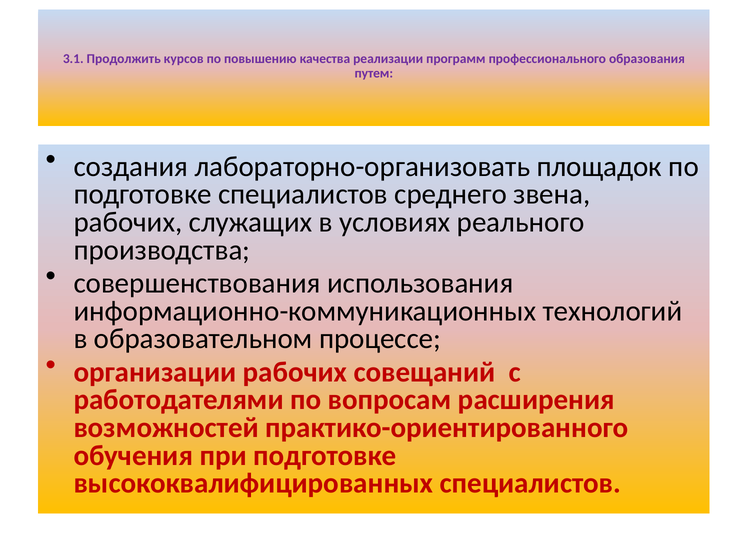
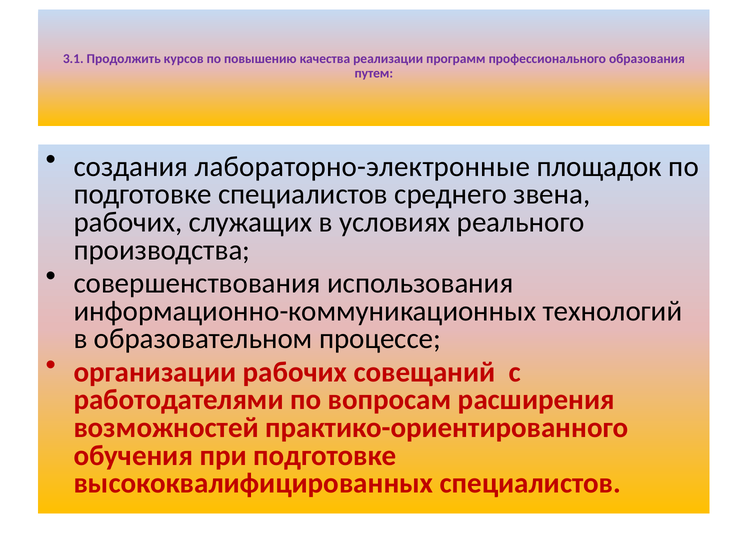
лабораторно-организовать: лабораторно-организовать -> лабораторно-электронные (362, 167)
